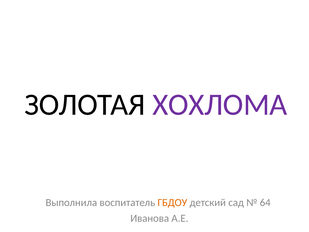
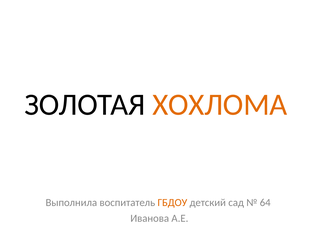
ХОХЛОМА colour: purple -> orange (220, 105)
